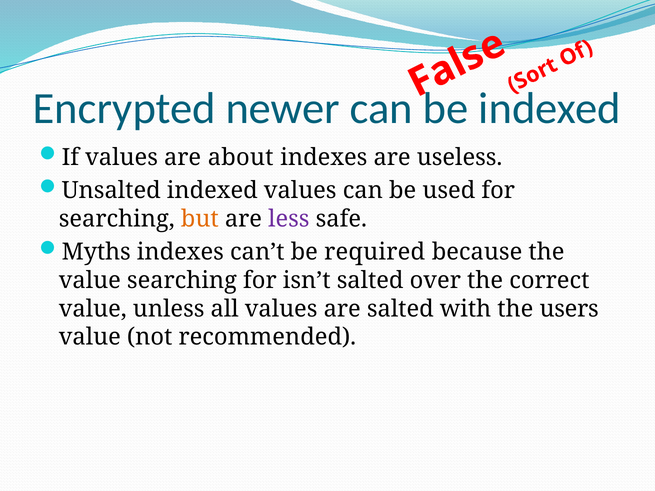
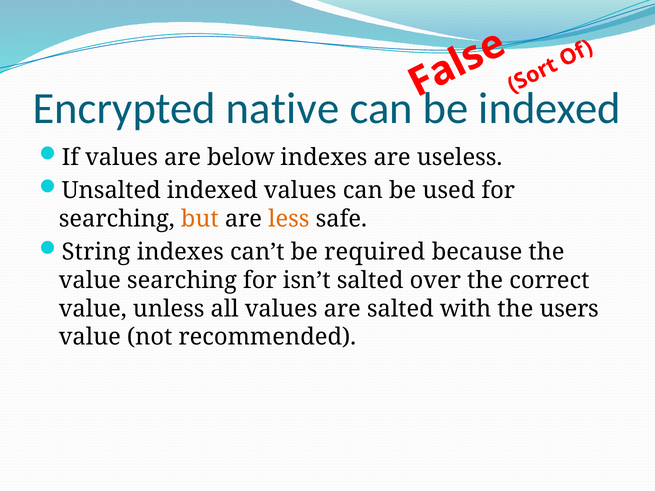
newer: newer -> native (283, 109)
about: about -> below (241, 158)
less colour: purple -> orange (289, 219)
Myths: Myths -> String (96, 252)
